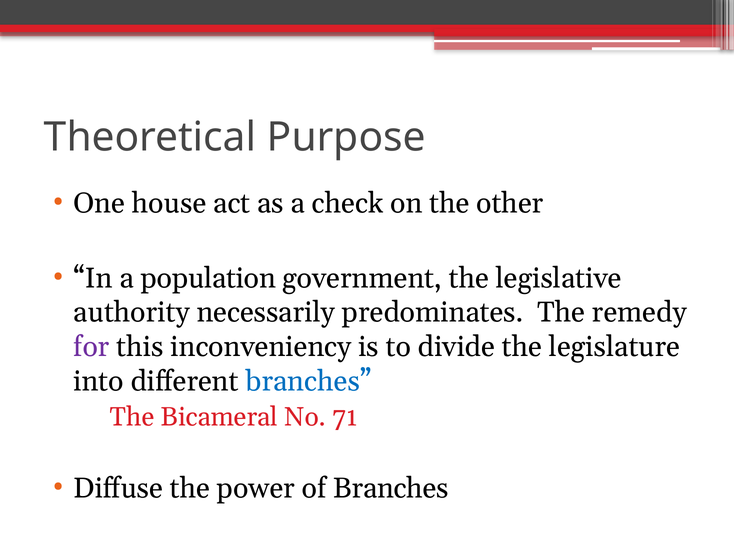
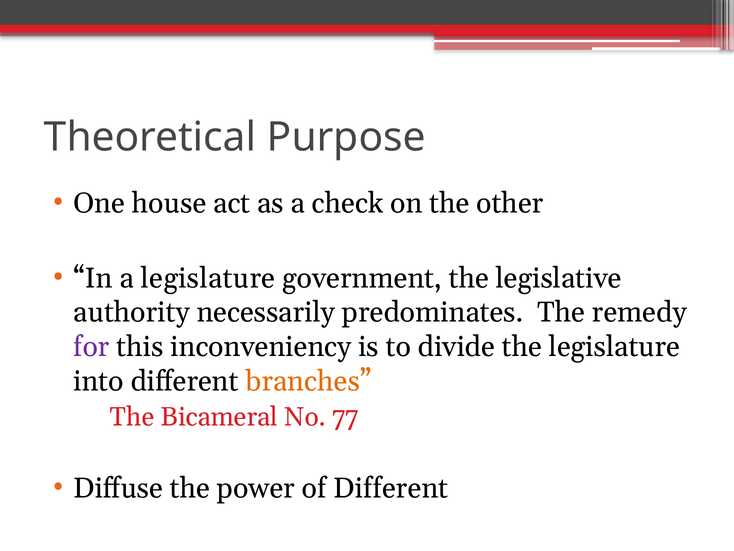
a population: population -> legislature (208, 278)
branches colour: blue -> orange (309, 381)
71: 71 -> 77 (345, 417)
of Branches: Branches -> Different (391, 488)
